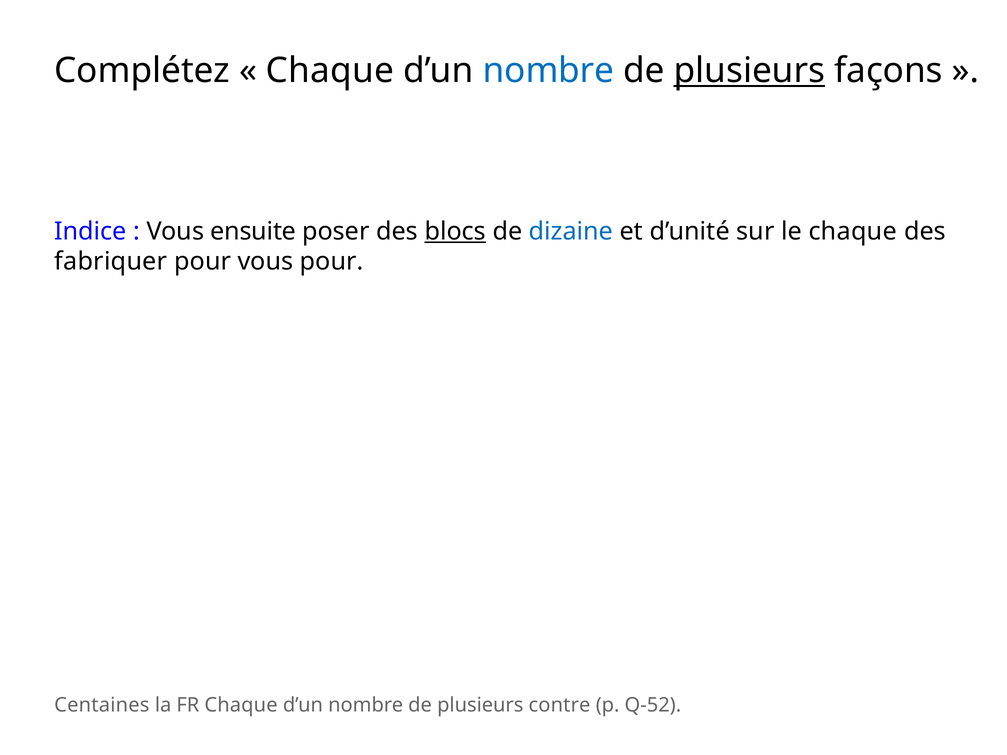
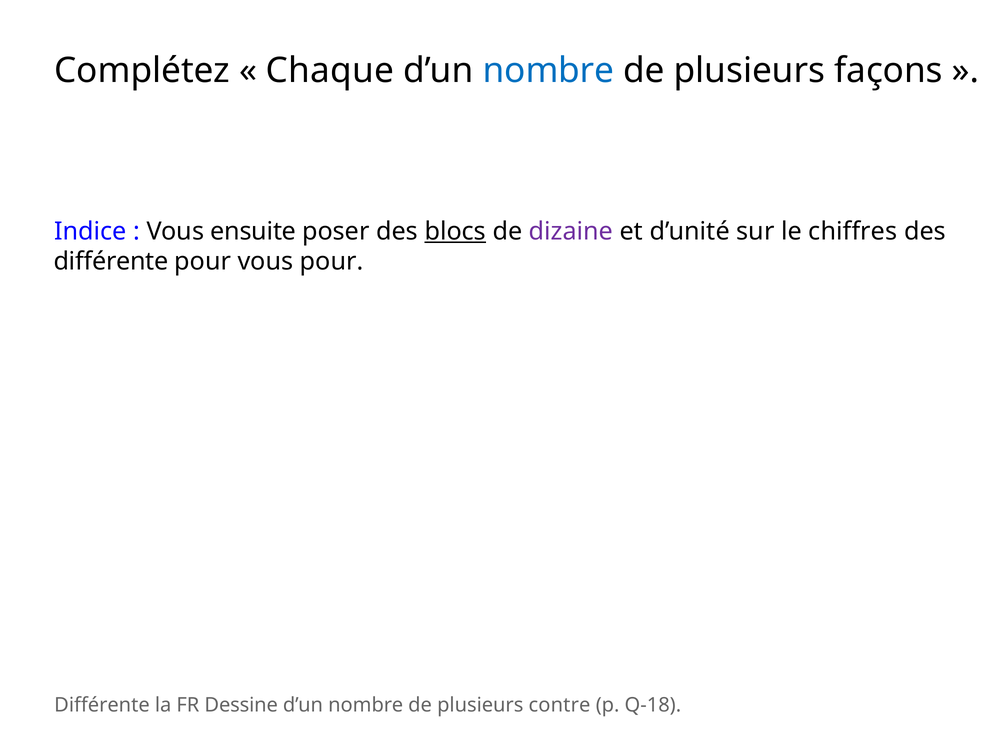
plusieurs underline: present -> none (749, 71)
dizaine colour: blue -> purple (571, 232)
le chaque: chaque -> chiffres (853, 232)
fabriquer: fabriquer -> différente (111, 262)
Centaines: Centaines -> Différente (102, 705)
FR Chaque: Chaque -> Dessine (241, 705)
Q-52: Q-52 -> Q-18 (653, 705)
